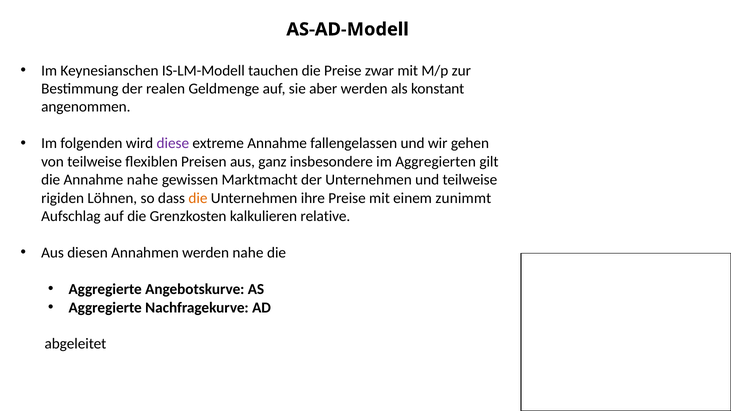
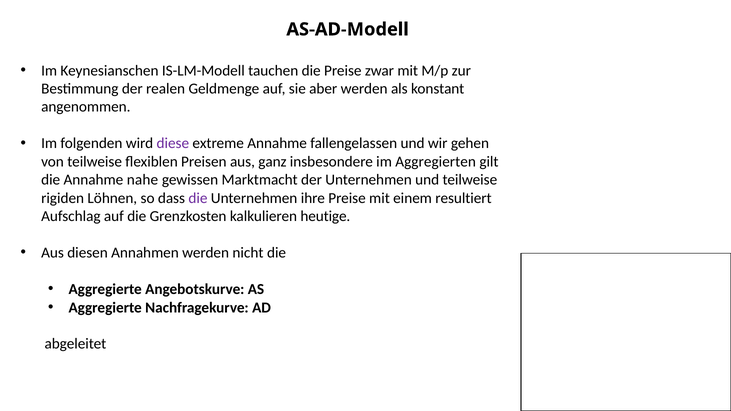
die colour: orange -> purple (198, 198)
zunimmt: zunimmt -> resultiert (463, 198)
relative: relative -> heutige (325, 216)
werden nahe: nahe -> nicht (248, 253)
